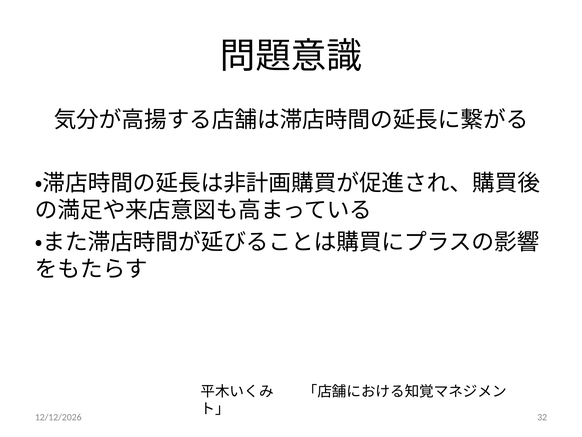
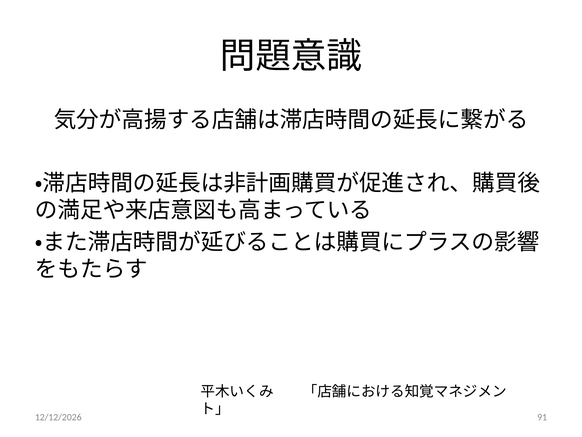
32: 32 -> 91 (542, 417)
